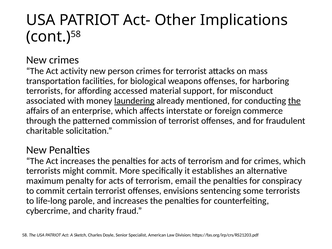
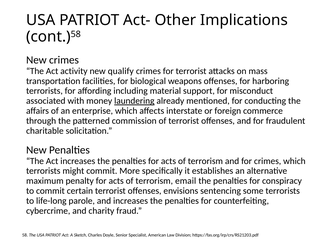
person: person -> qualify (121, 71)
accessed: accessed -> including (131, 91)
the underline: present -> none (294, 101)
